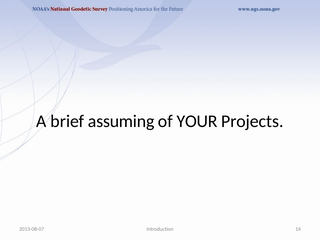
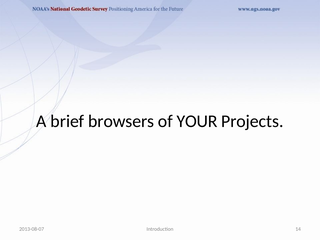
assuming: assuming -> browsers (121, 121)
